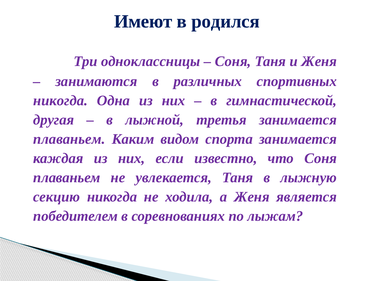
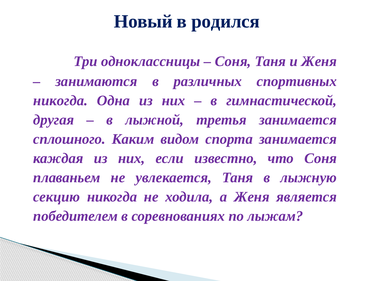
Имеют: Имеют -> Новый (143, 22)
плаваньем: плаваньем -> сплошного (69, 139)
